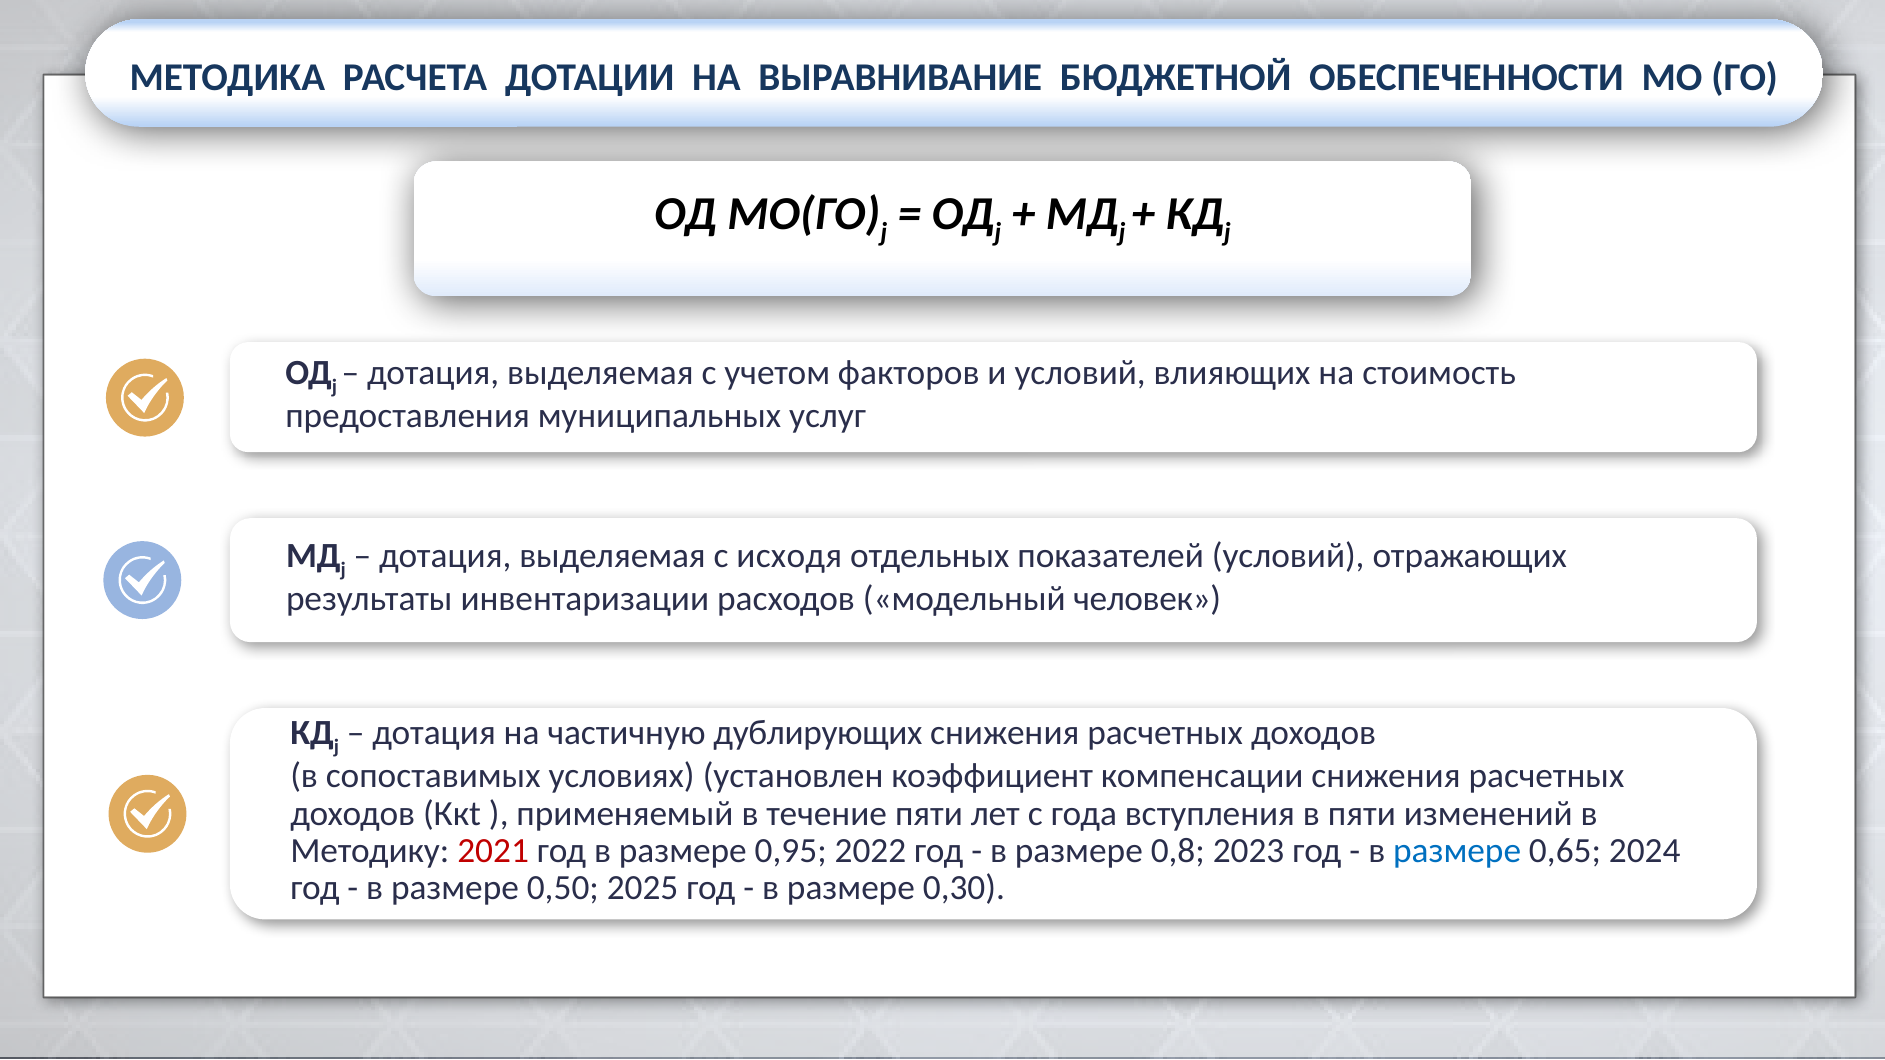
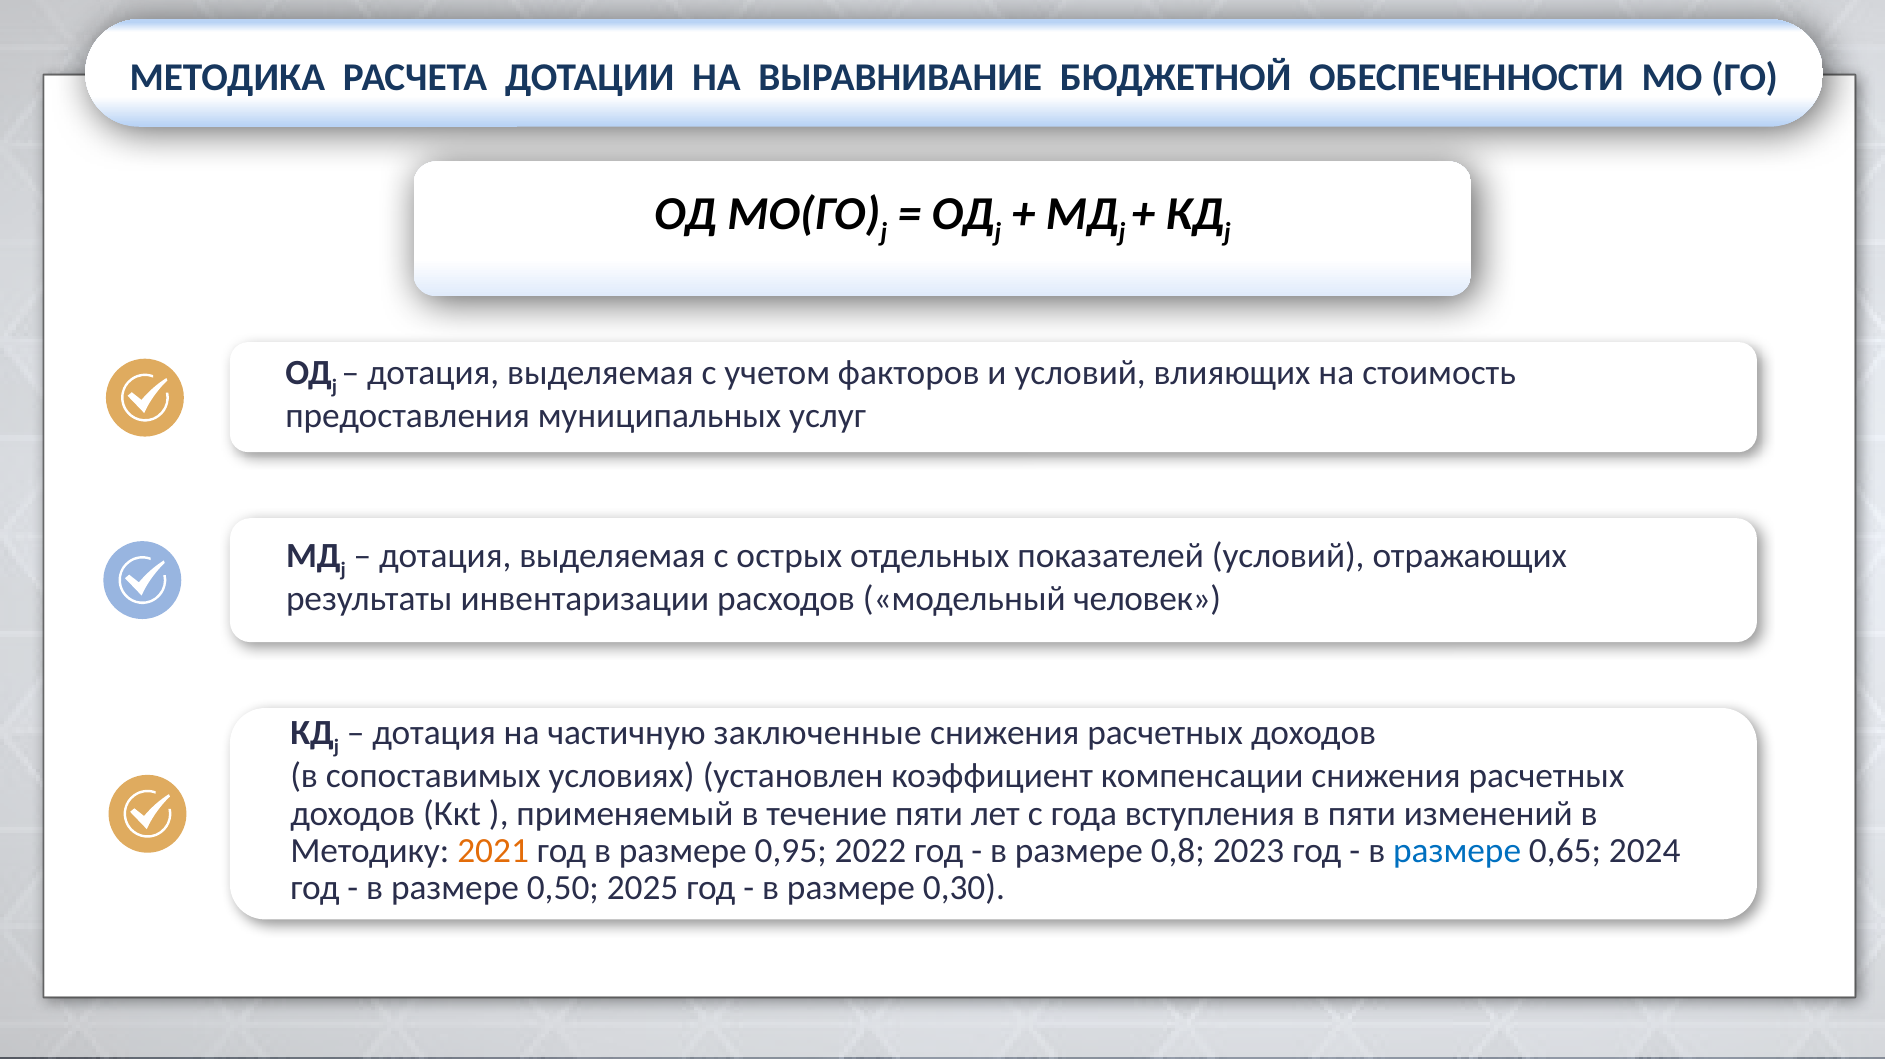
исходя: исходя -> острых (789, 556)
дублирующих: дублирующих -> заключенные (818, 733)
2021 colour: red -> orange (493, 851)
